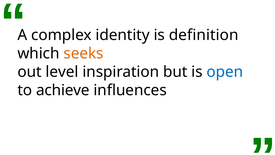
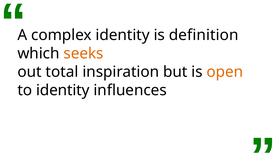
level: level -> total (62, 72)
open colour: blue -> orange (225, 72)
to achieve: achieve -> identity (63, 90)
